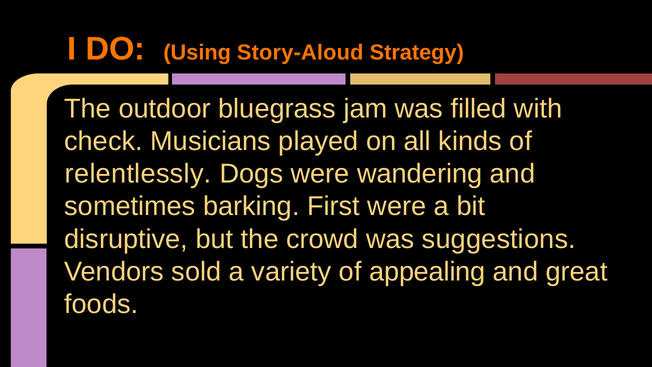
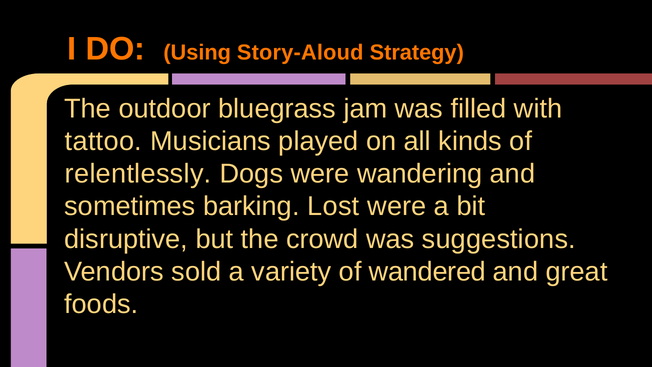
check: check -> tattoo (103, 141)
First: First -> Lost (333, 206)
appealing: appealing -> wandered (427, 272)
